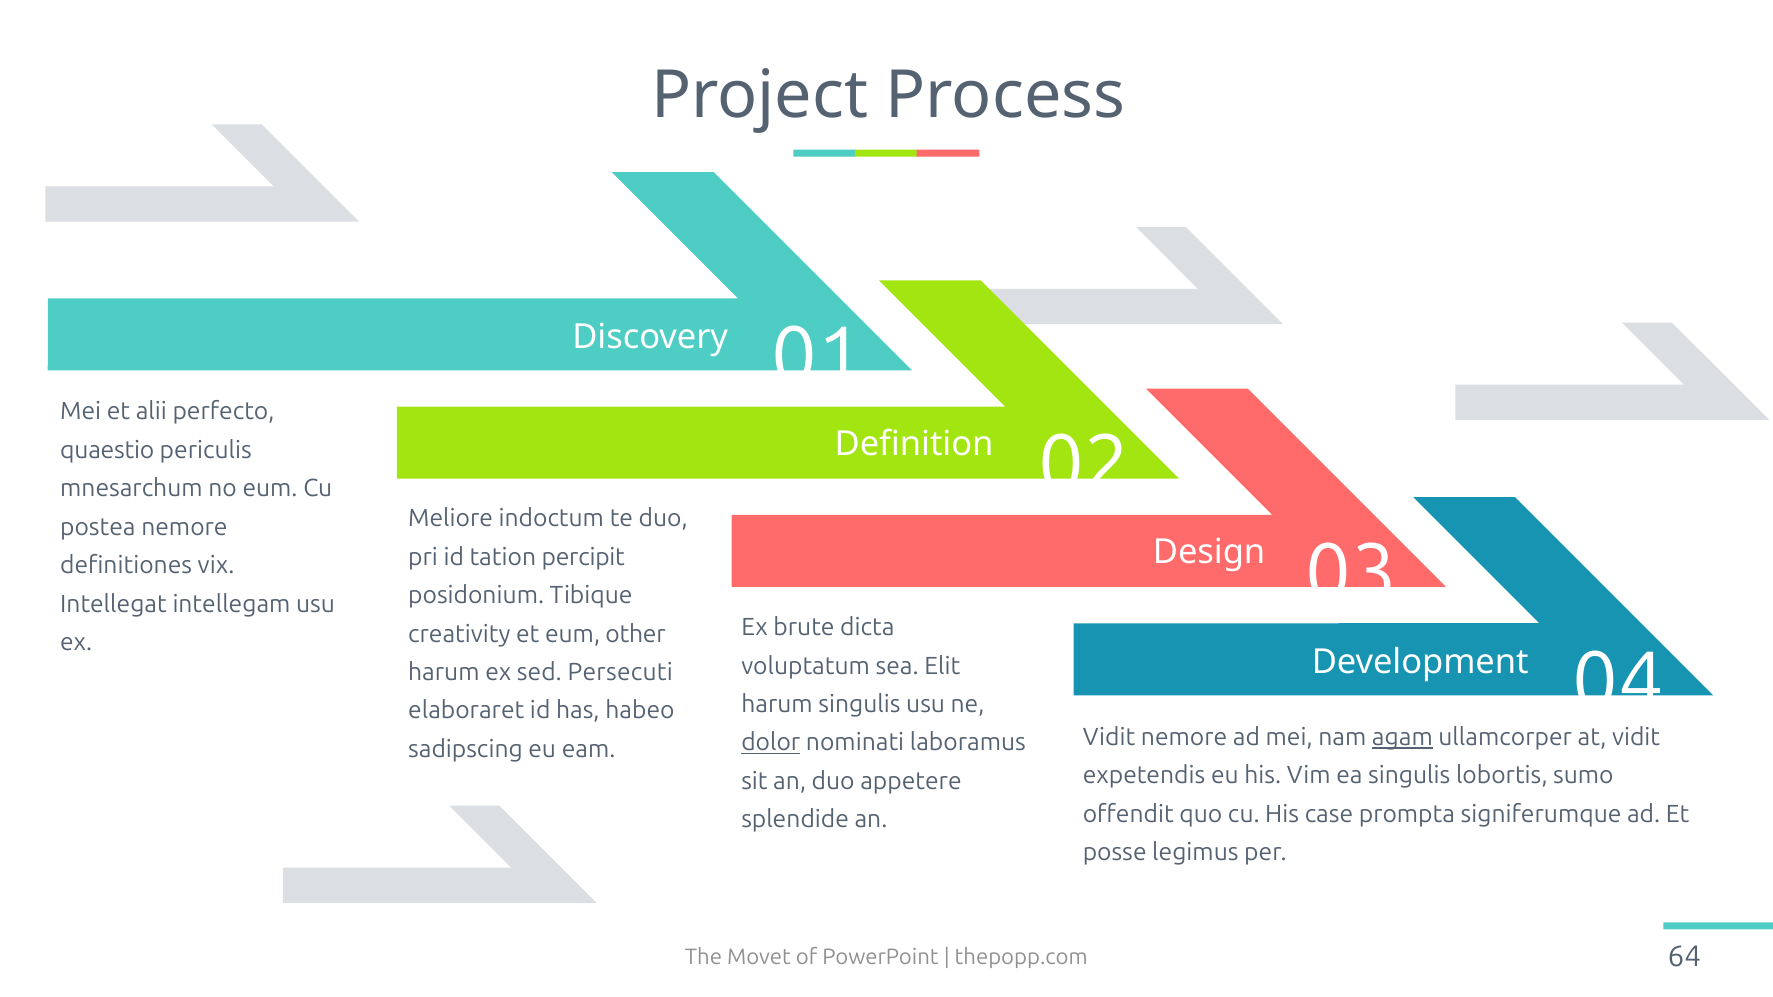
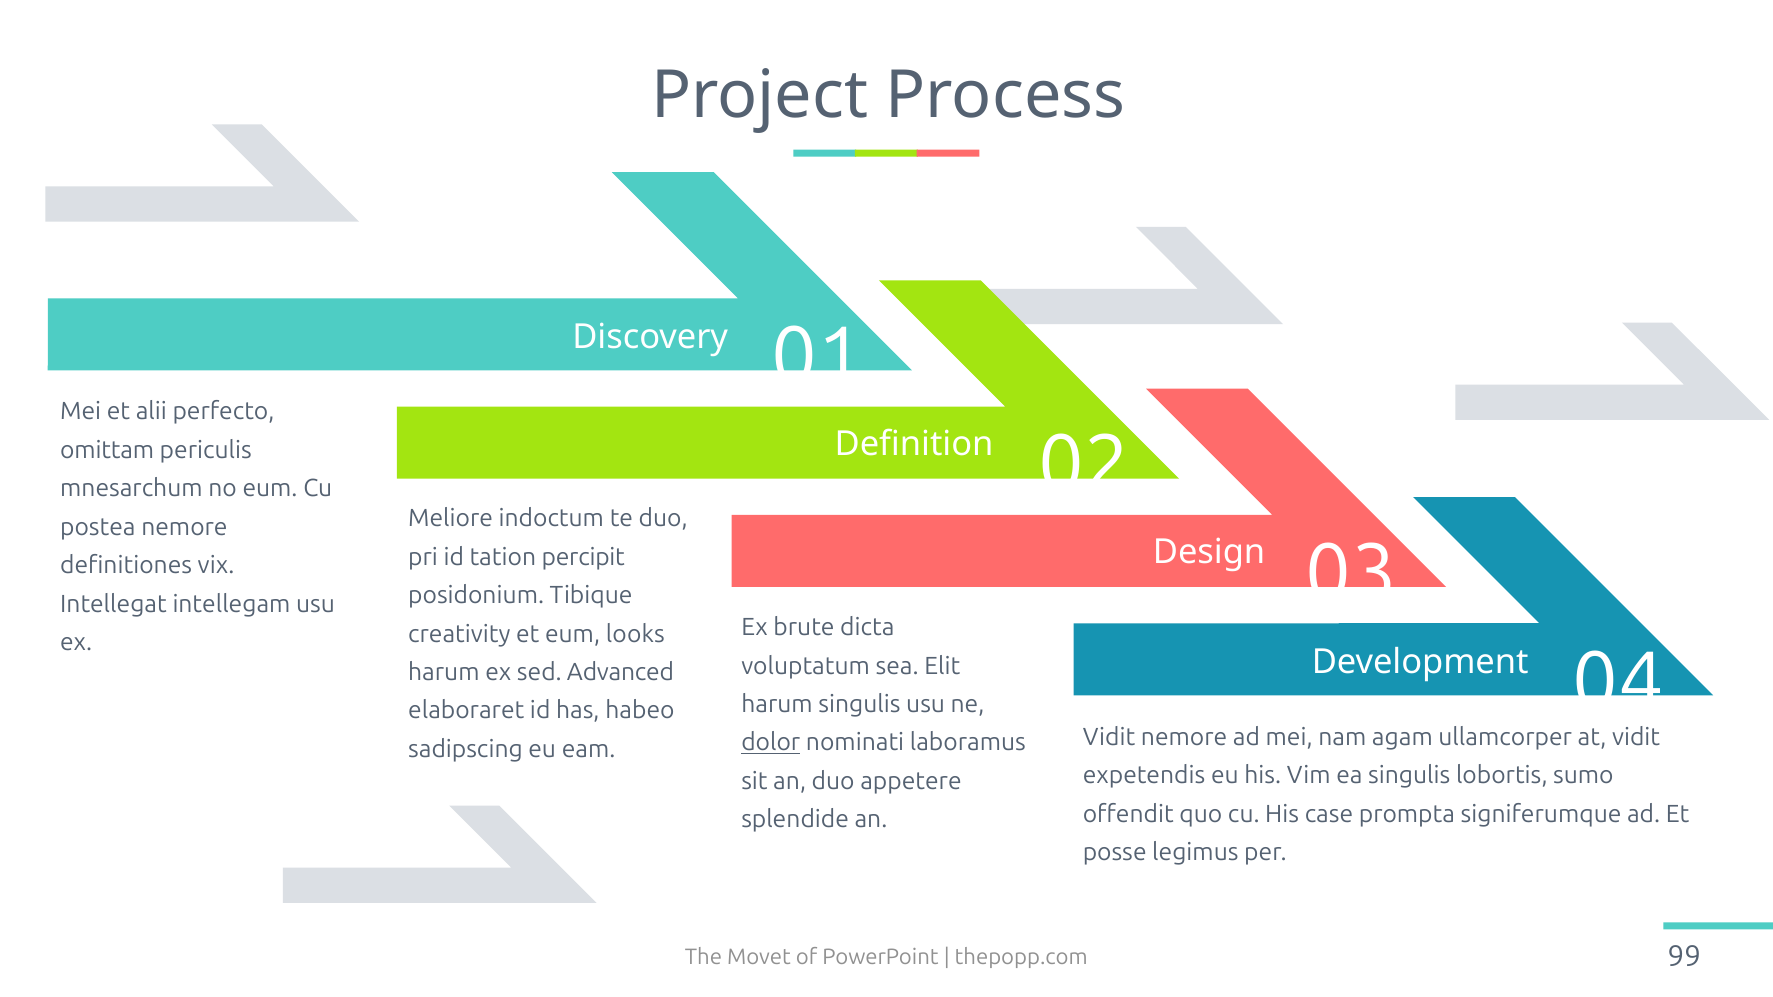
quaestio: quaestio -> omittam (107, 450)
other: other -> looks (635, 634)
Persecuti: Persecuti -> Advanced (620, 673)
agam underline: present -> none (1402, 737)
64: 64 -> 99 (1684, 956)
